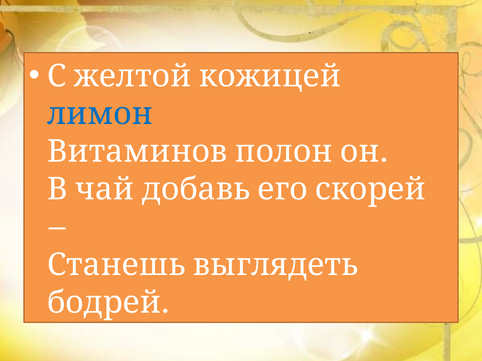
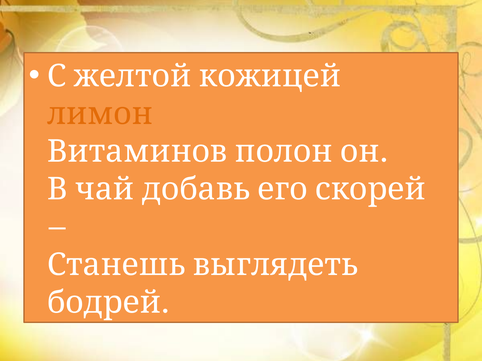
лимон colour: blue -> orange (100, 114)
